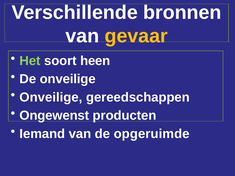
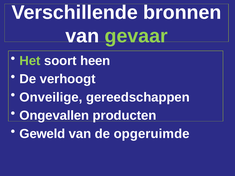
gevaar colour: yellow -> light green (136, 36)
De onveilige: onveilige -> verhoogt (68, 79)
Ongewenst: Ongewenst -> Ongevallen (54, 116)
Iemand: Iemand -> Geweld (42, 134)
